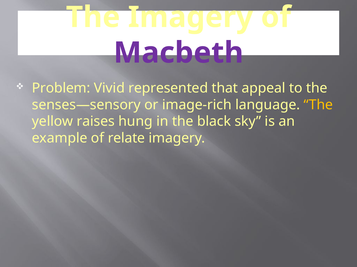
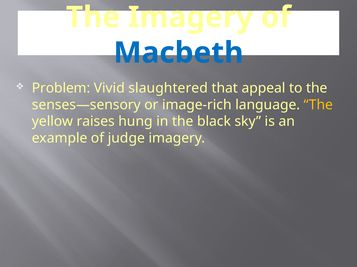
Macbeth colour: purple -> blue (178, 53)
represented: represented -> slaughtered (168, 88)
relate: relate -> judge (126, 138)
